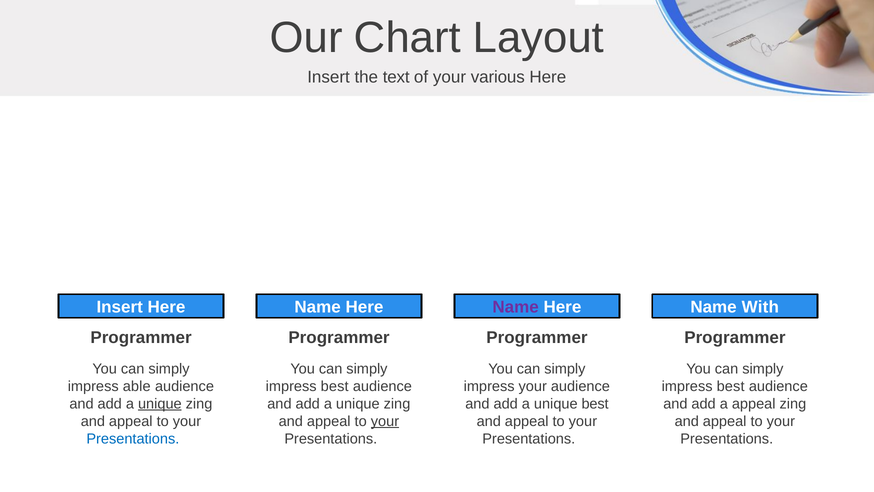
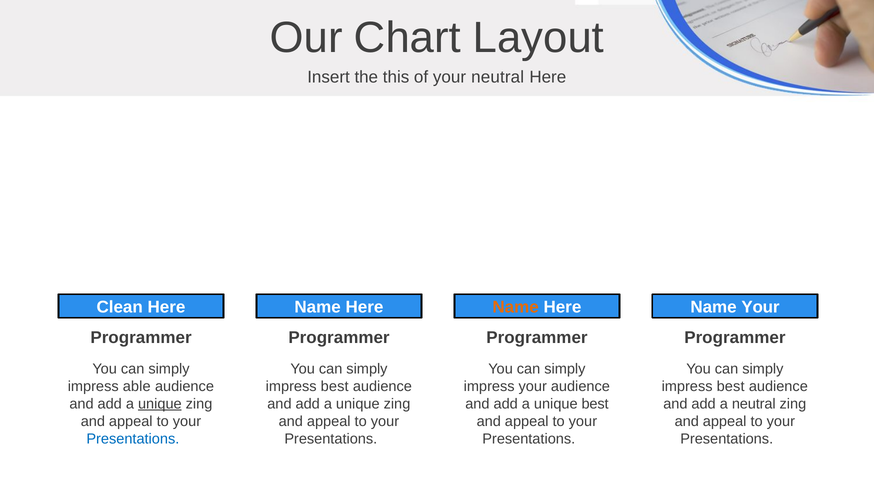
text: text -> this (396, 77)
your various: various -> neutral (498, 77)
Insert: Insert -> Clean (120, 307)
Name colour: purple -> orange (516, 307)
Name With: With -> Your (760, 307)
a appeal: appeal -> neutral (754, 403)
your underline: present -> none (385, 421)
